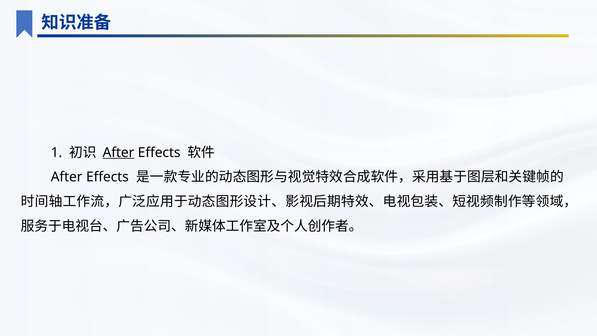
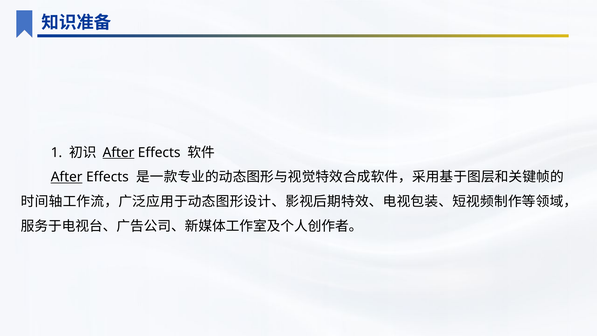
After underline: none -> present (67, 177)
